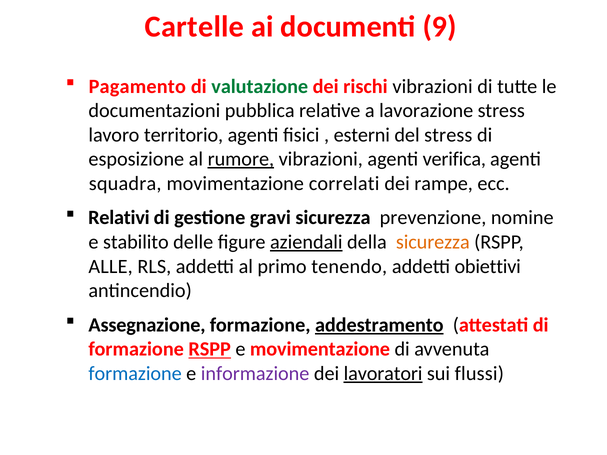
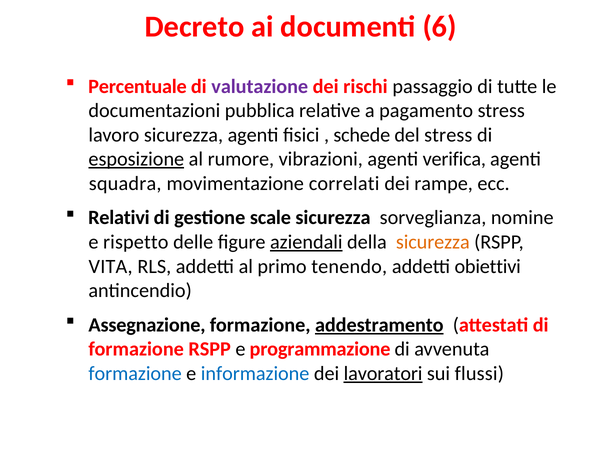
Cartelle: Cartelle -> Decreto (195, 27)
9: 9 -> 6 (440, 27)
Pagamento: Pagamento -> Percentuale (138, 86)
valutazione colour: green -> purple (260, 86)
rischi vibrazioni: vibrazioni -> passaggio (433, 86)
lavorazione: lavorazione -> pagamento (426, 111)
lavoro territorio: territorio -> sicurezza (184, 135)
esterni: esterni -> schede (362, 135)
esposizione underline: none -> present (136, 159)
rumore underline: present -> none (241, 159)
gravi: gravi -> scale (270, 218)
prevenzione: prevenzione -> sorveglianza (433, 218)
stabilito: stabilito -> rispetto (136, 242)
ALLE: ALLE -> VITA (111, 266)
RSPP underline: present -> none (210, 349)
e movimentazione: movimentazione -> programmazione (320, 349)
informazione colour: purple -> blue (255, 374)
